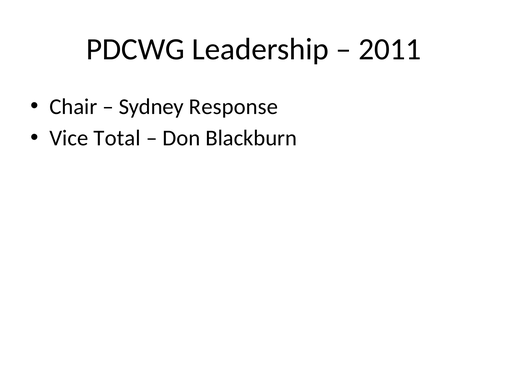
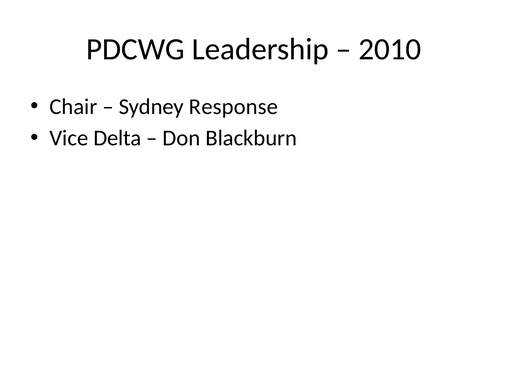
2011: 2011 -> 2010 (390, 49)
Total: Total -> Delta (117, 138)
